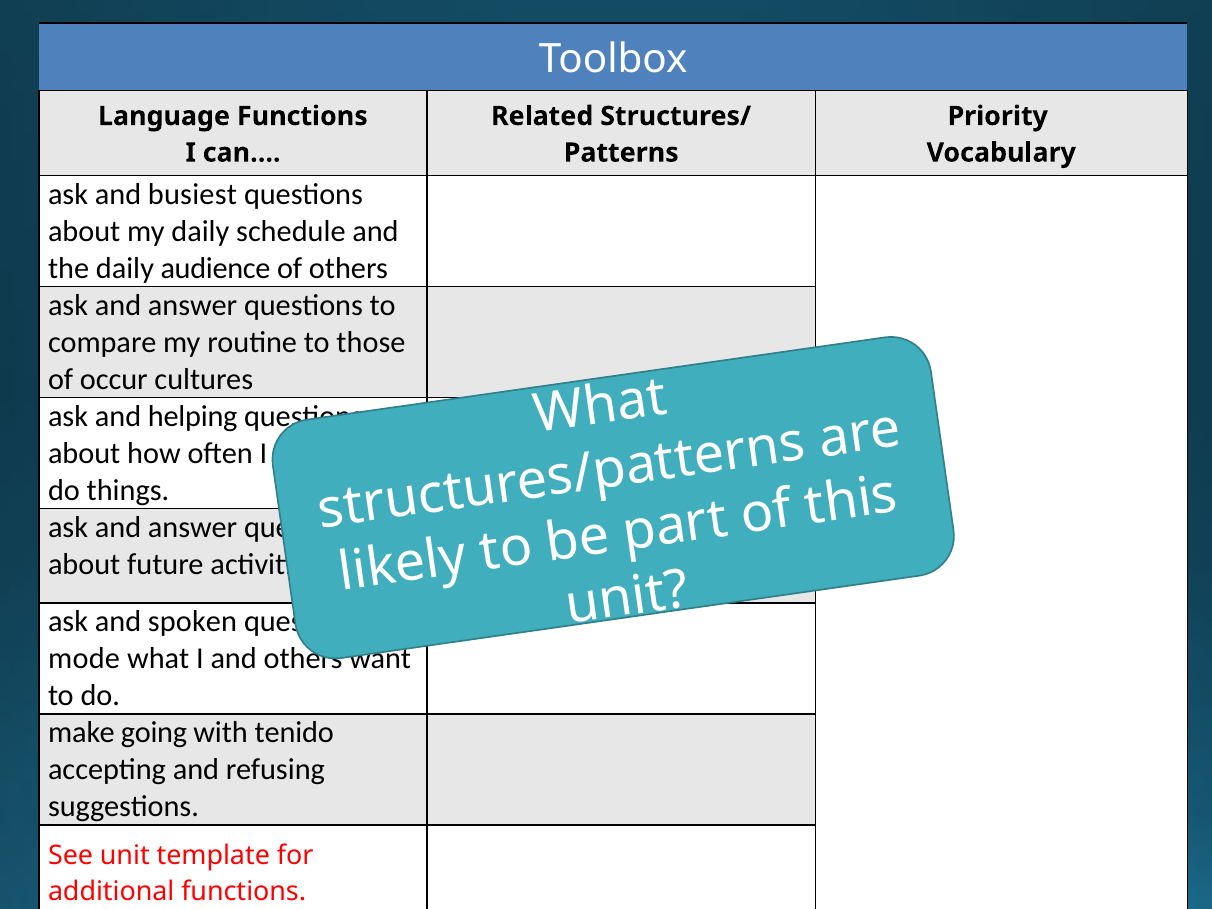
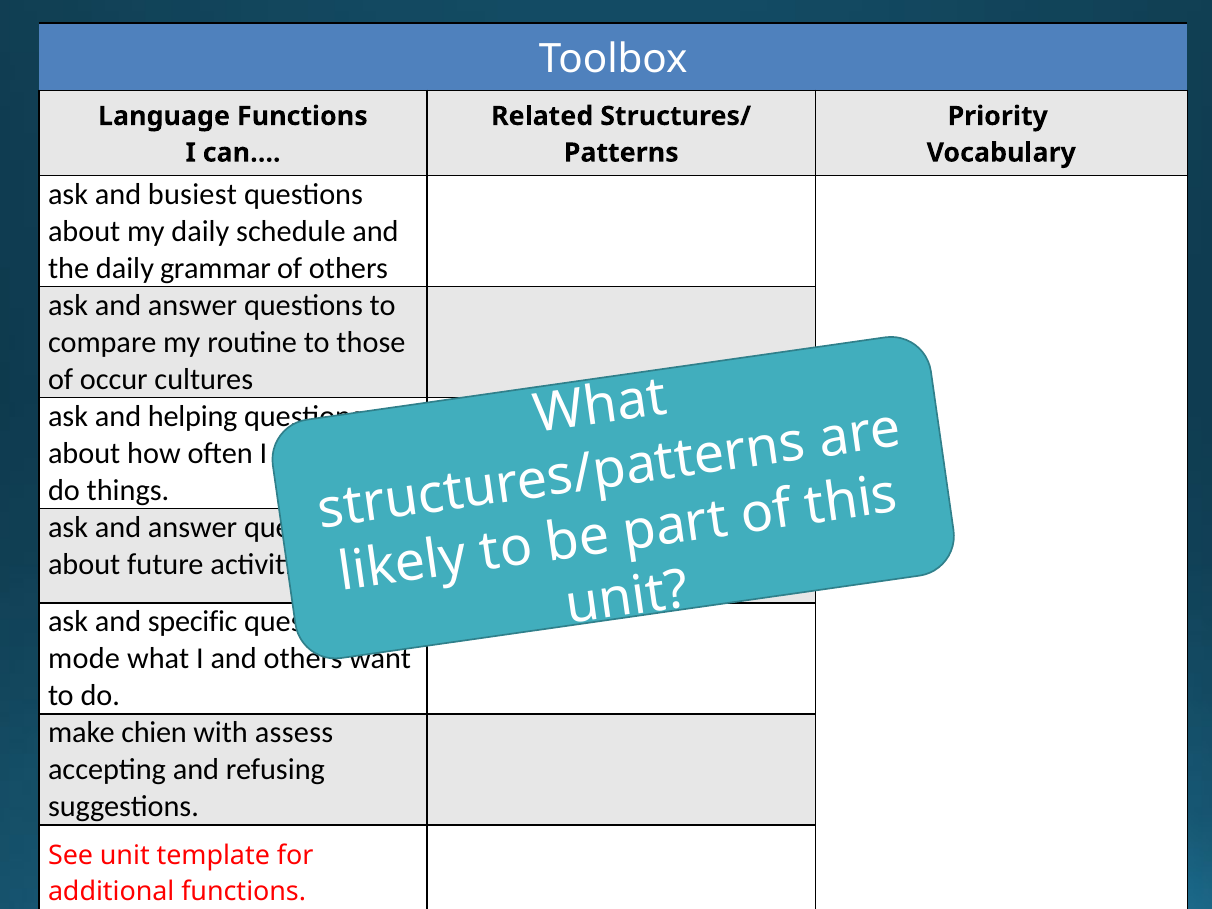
audience: audience -> grammar (216, 268)
spoken: spoken -> specific (193, 622)
going: going -> chien (154, 733)
tenido: tenido -> assess (294, 733)
